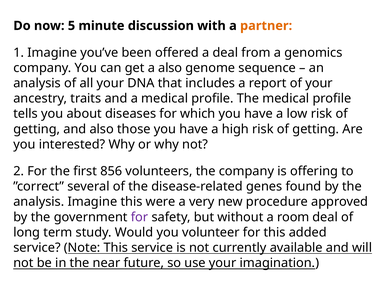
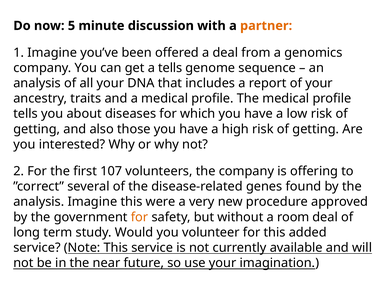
a also: also -> tells (170, 68)
856: 856 -> 107 (111, 171)
for colour: purple -> orange (140, 217)
